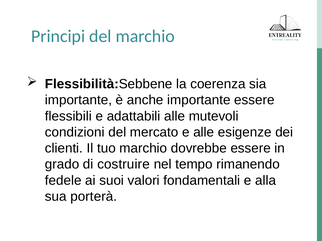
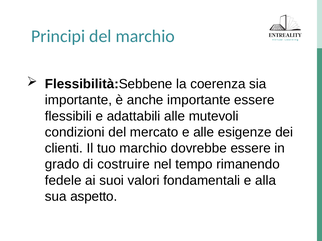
porterà: porterà -> aspetto (94, 197)
